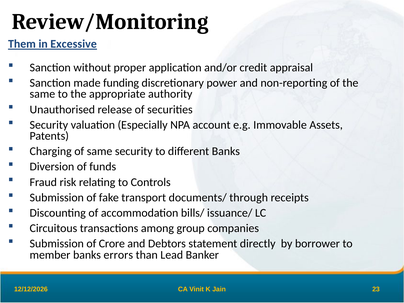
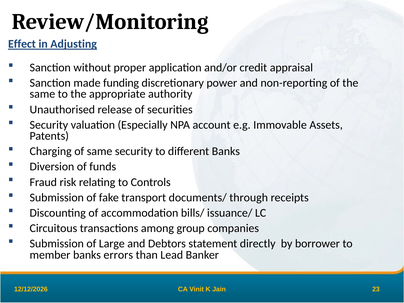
Them: Them -> Effect (22, 44)
Excessive: Excessive -> Adjusting (74, 44)
Crore: Crore -> Large (112, 244)
